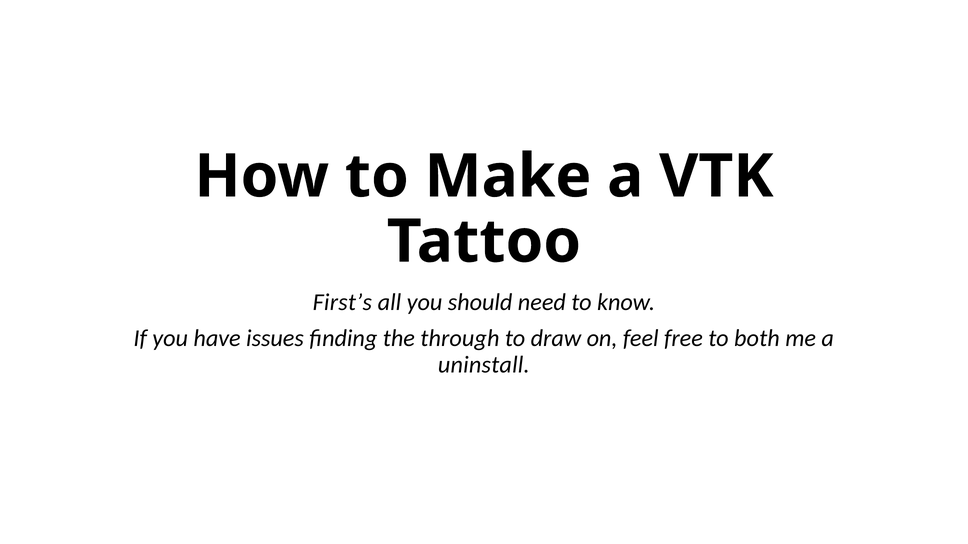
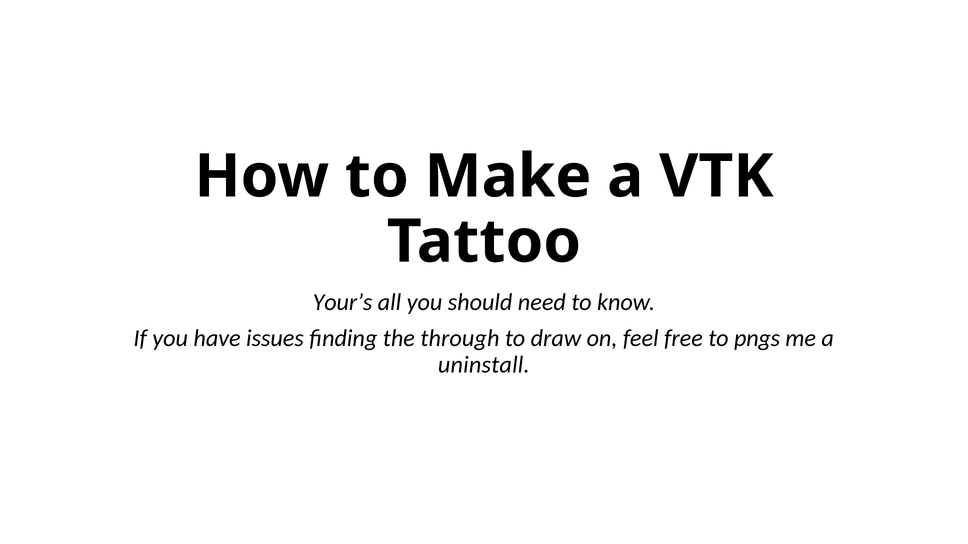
First’s: First’s -> Your’s (342, 303)
both: both -> pngs (757, 339)
